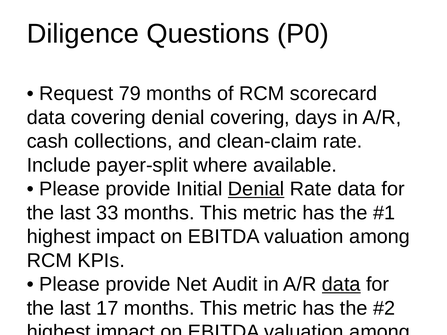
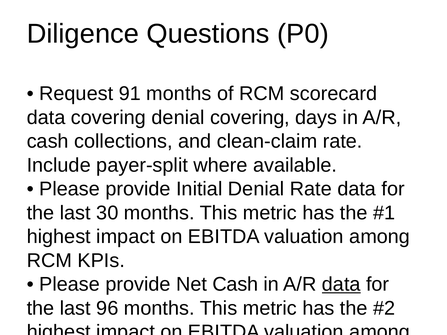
79: 79 -> 91 (130, 94)
Denial underline: present -> none (256, 189)
33: 33 -> 30 (107, 213)
Net Audit: Audit -> Cash (235, 285)
17: 17 -> 96 (107, 308)
